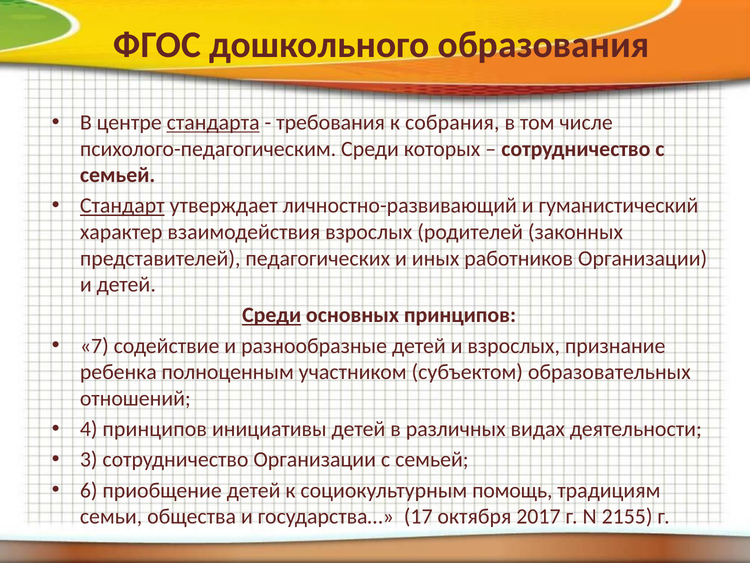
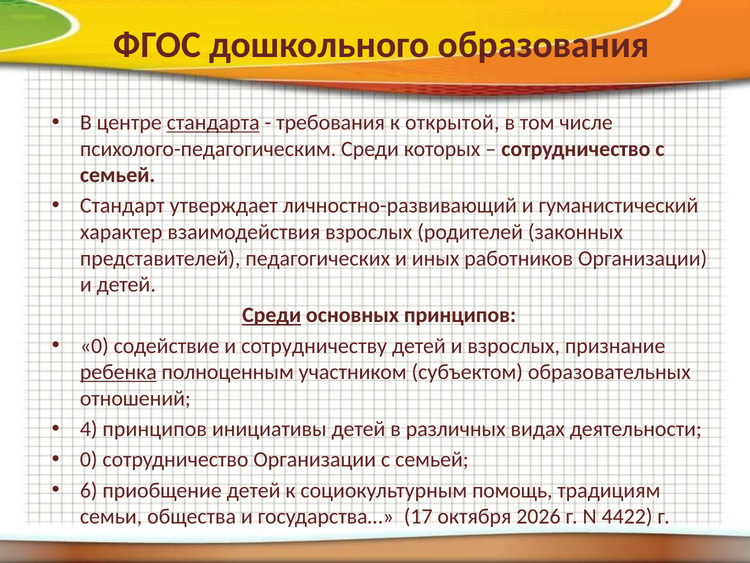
собрания: собрания -> открытой (452, 122)
Стандарт underline: present -> none (122, 206)
7: 7 -> 0 (94, 346)
разнообразные: разнообразные -> сотрудничеству (314, 346)
ребенка underline: none -> present (118, 372)
3: 3 -> 0 (89, 459)
2017: 2017 -> 2026 (538, 516)
2155: 2155 -> 4422 (627, 516)
